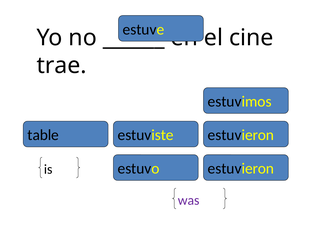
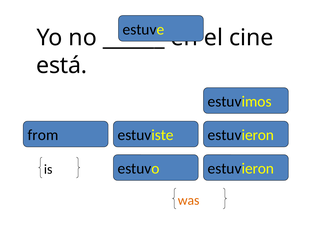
trae: trae -> está (62, 65)
table: table -> from (43, 135)
was colour: purple -> orange (189, 200)
